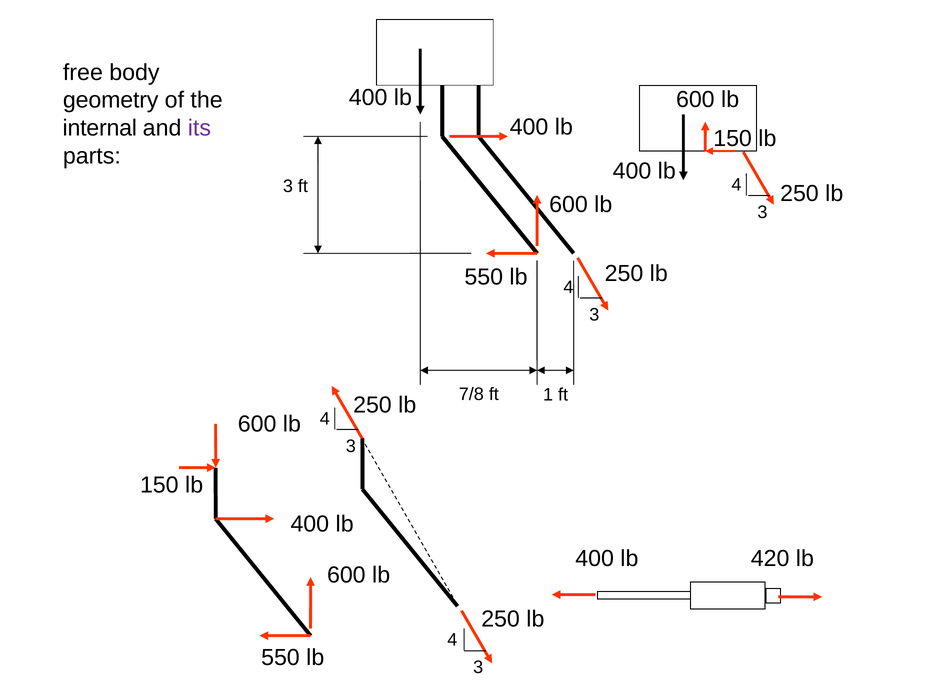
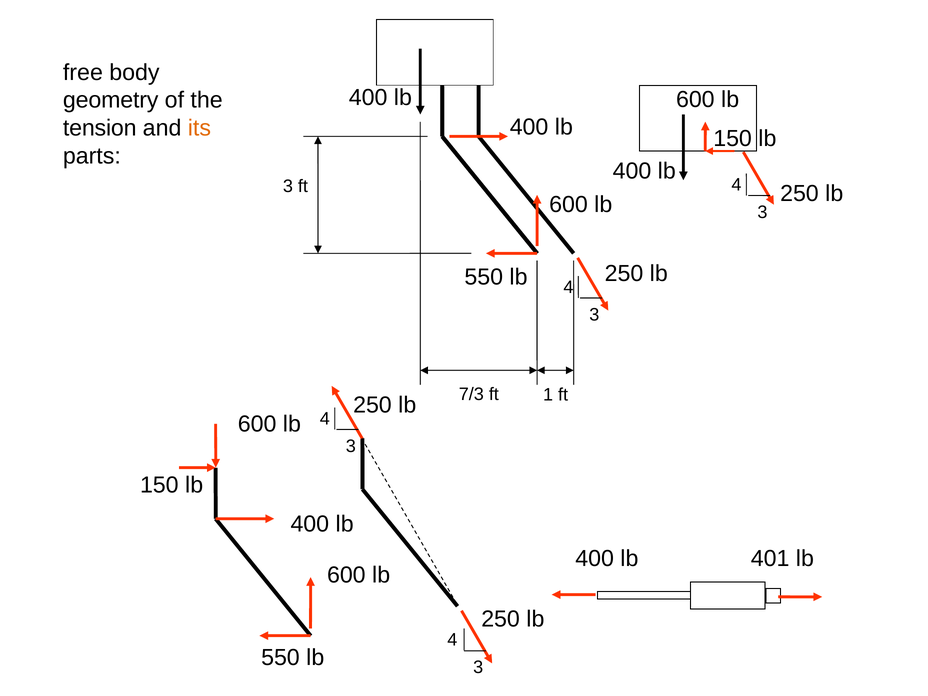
internal: internal -> tension (100, 128)
its colour: purple -> orange (199, 128)
7/8: 7/8 -> 7/3 (471, 394)
420: 420 -> 401 (770, 558)
